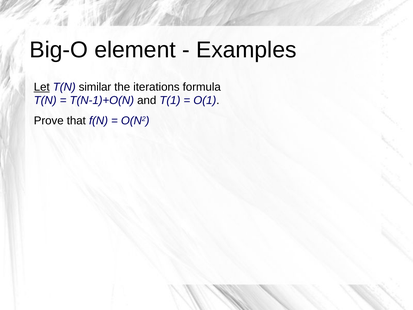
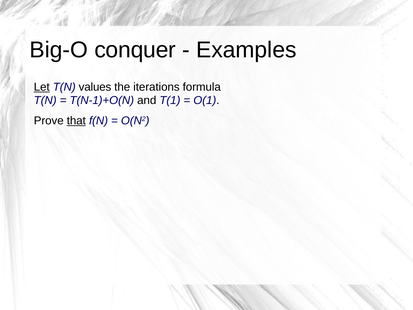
element: element -> conquer (135, 50)
similar: similar -> values (95, 87)
that underline: none -> present (76, 121)
